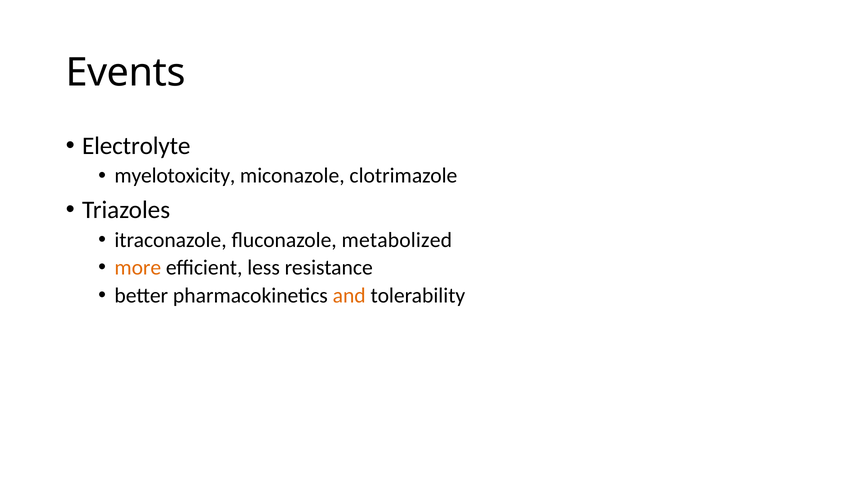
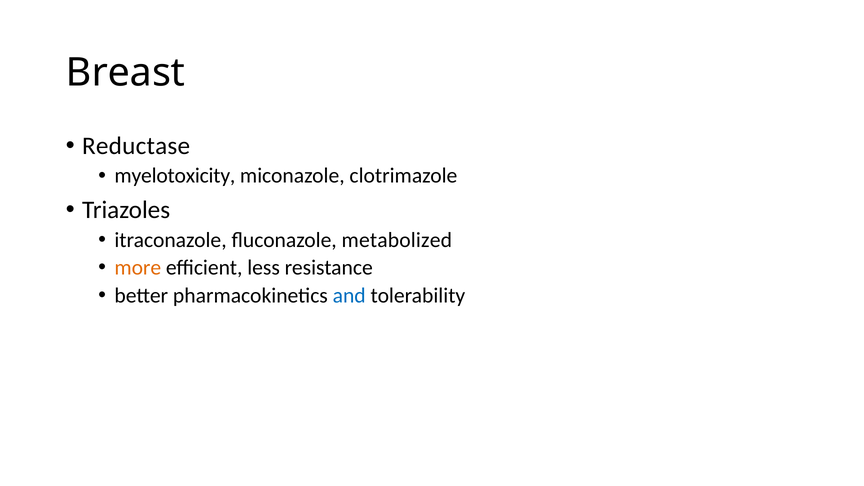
Events: Events -> Breast (126, 73)
Electrolyte: Electrolyte -> Reductase (136, 146)
and colour: orange -> blue (349, 296)
